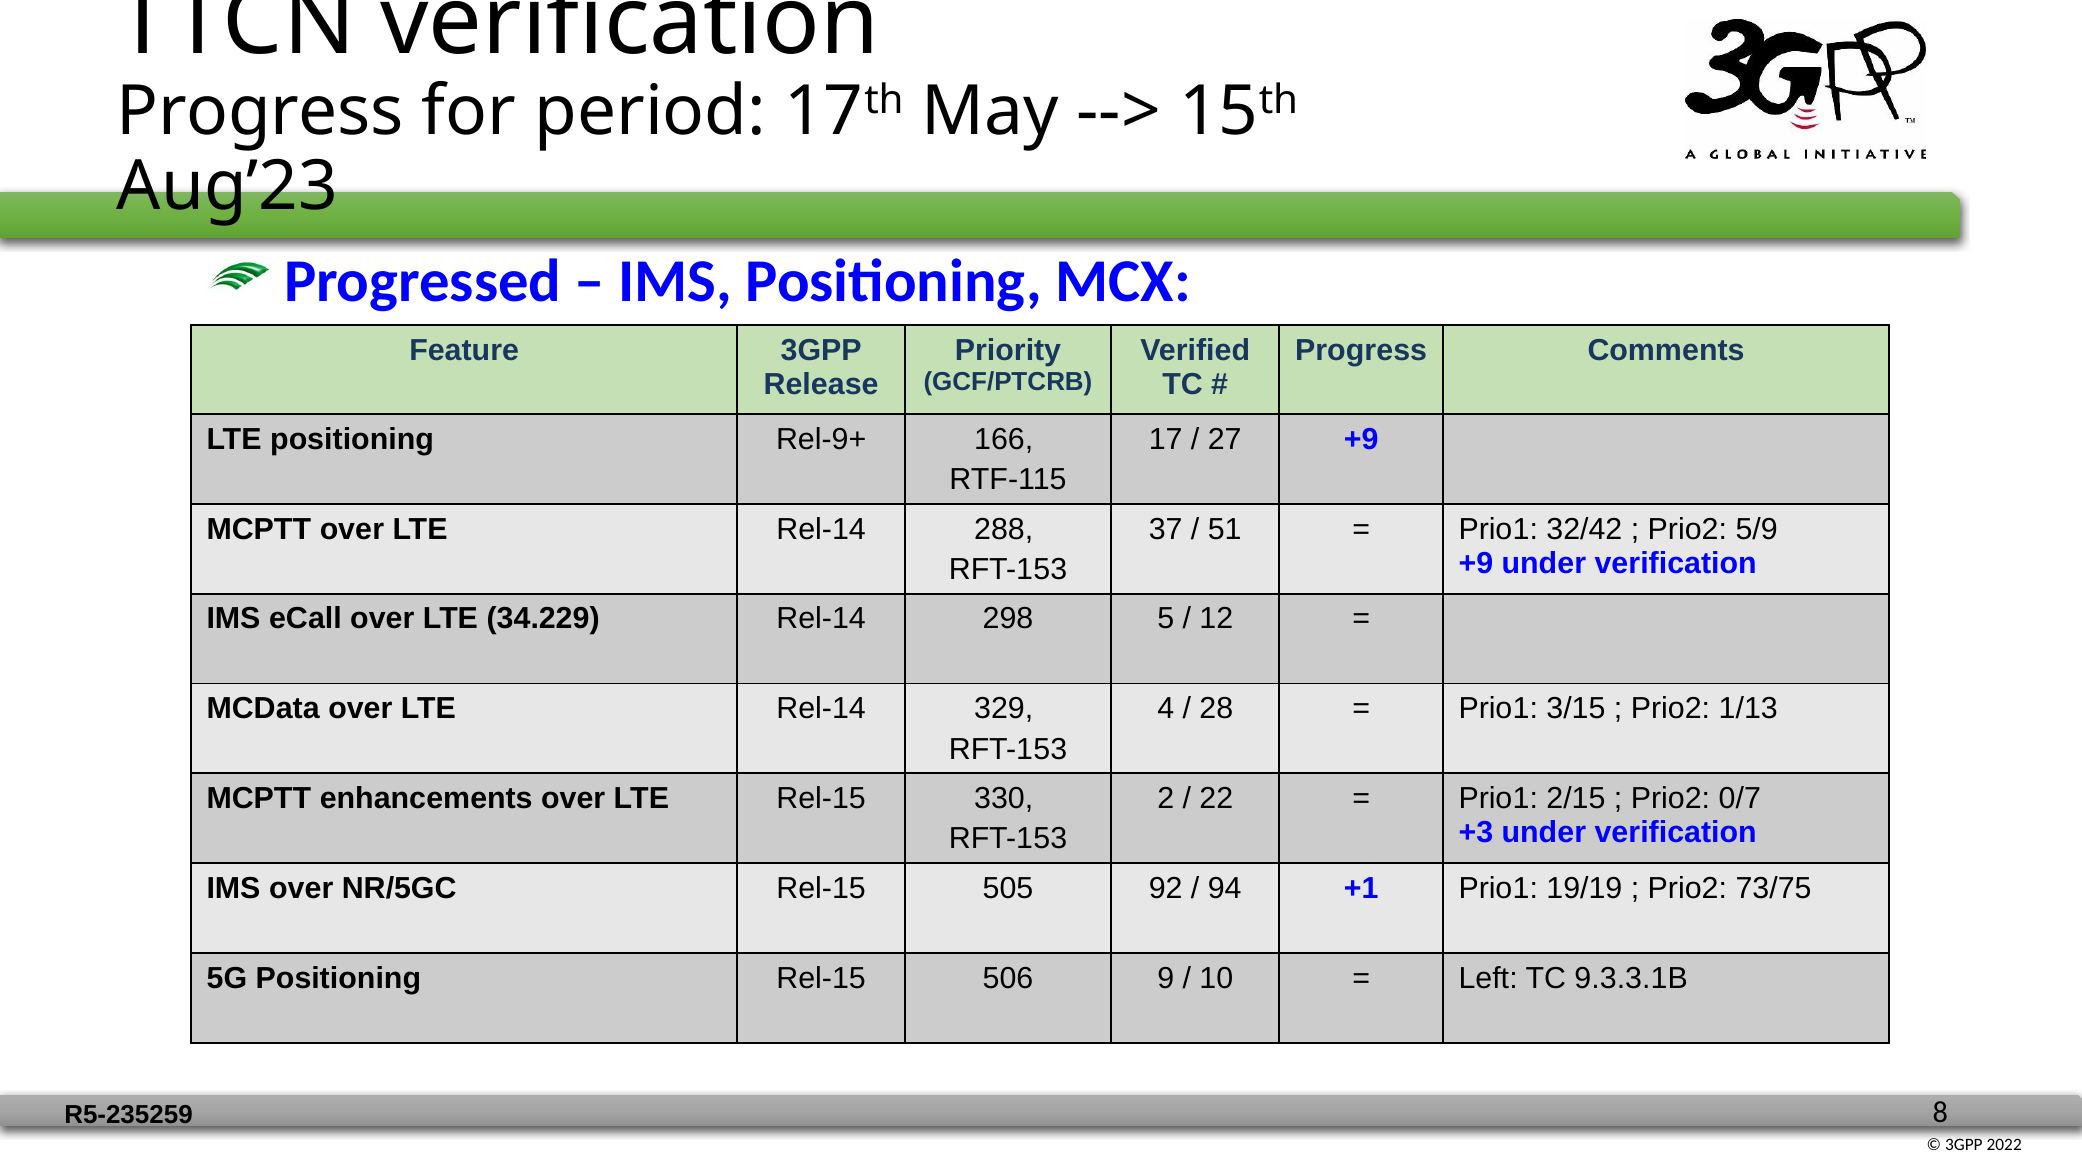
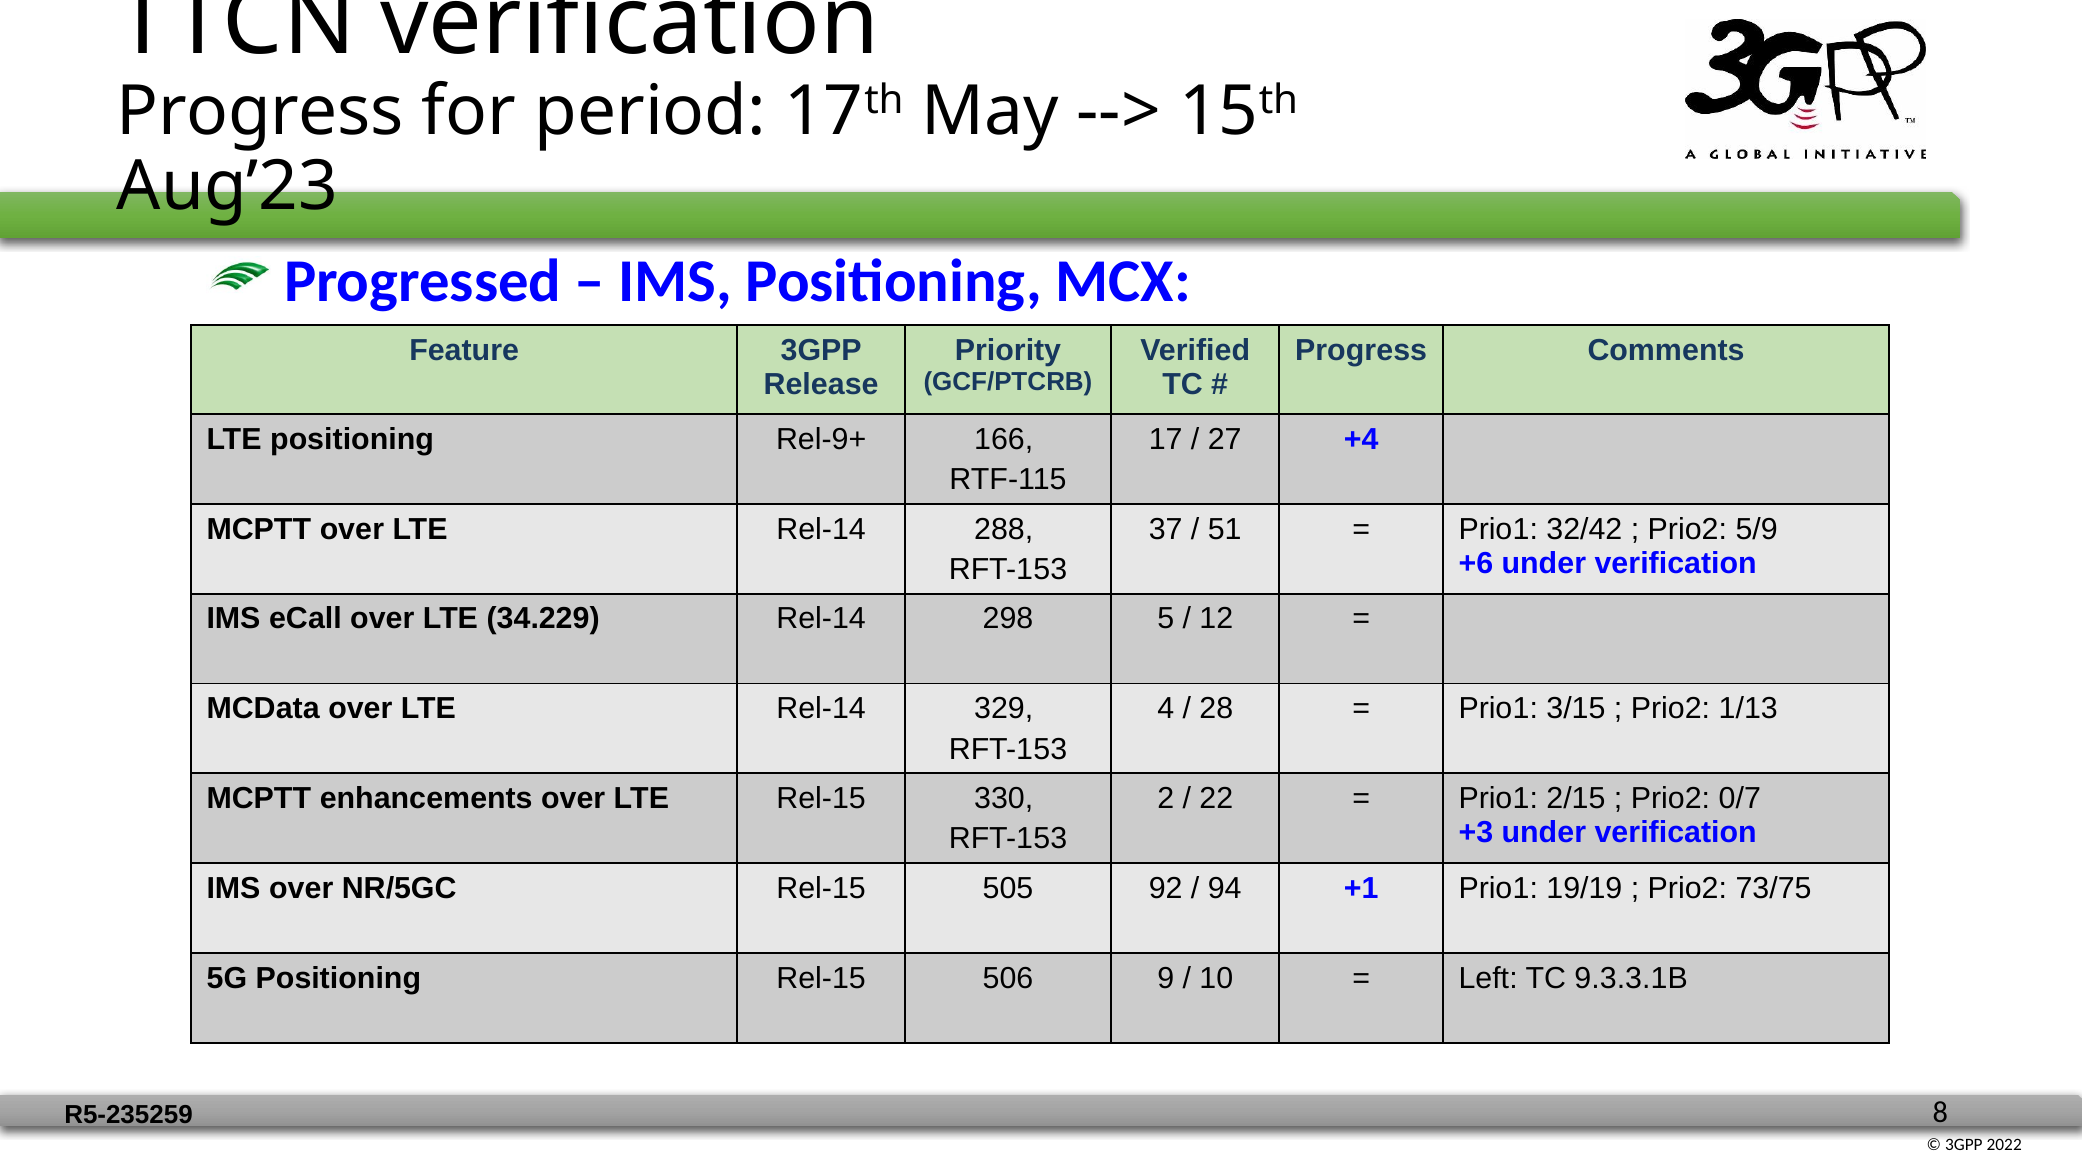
27 +9: +9 -> +4 (1361, 439)
+9: +9 -> +6 (1476, 563)
